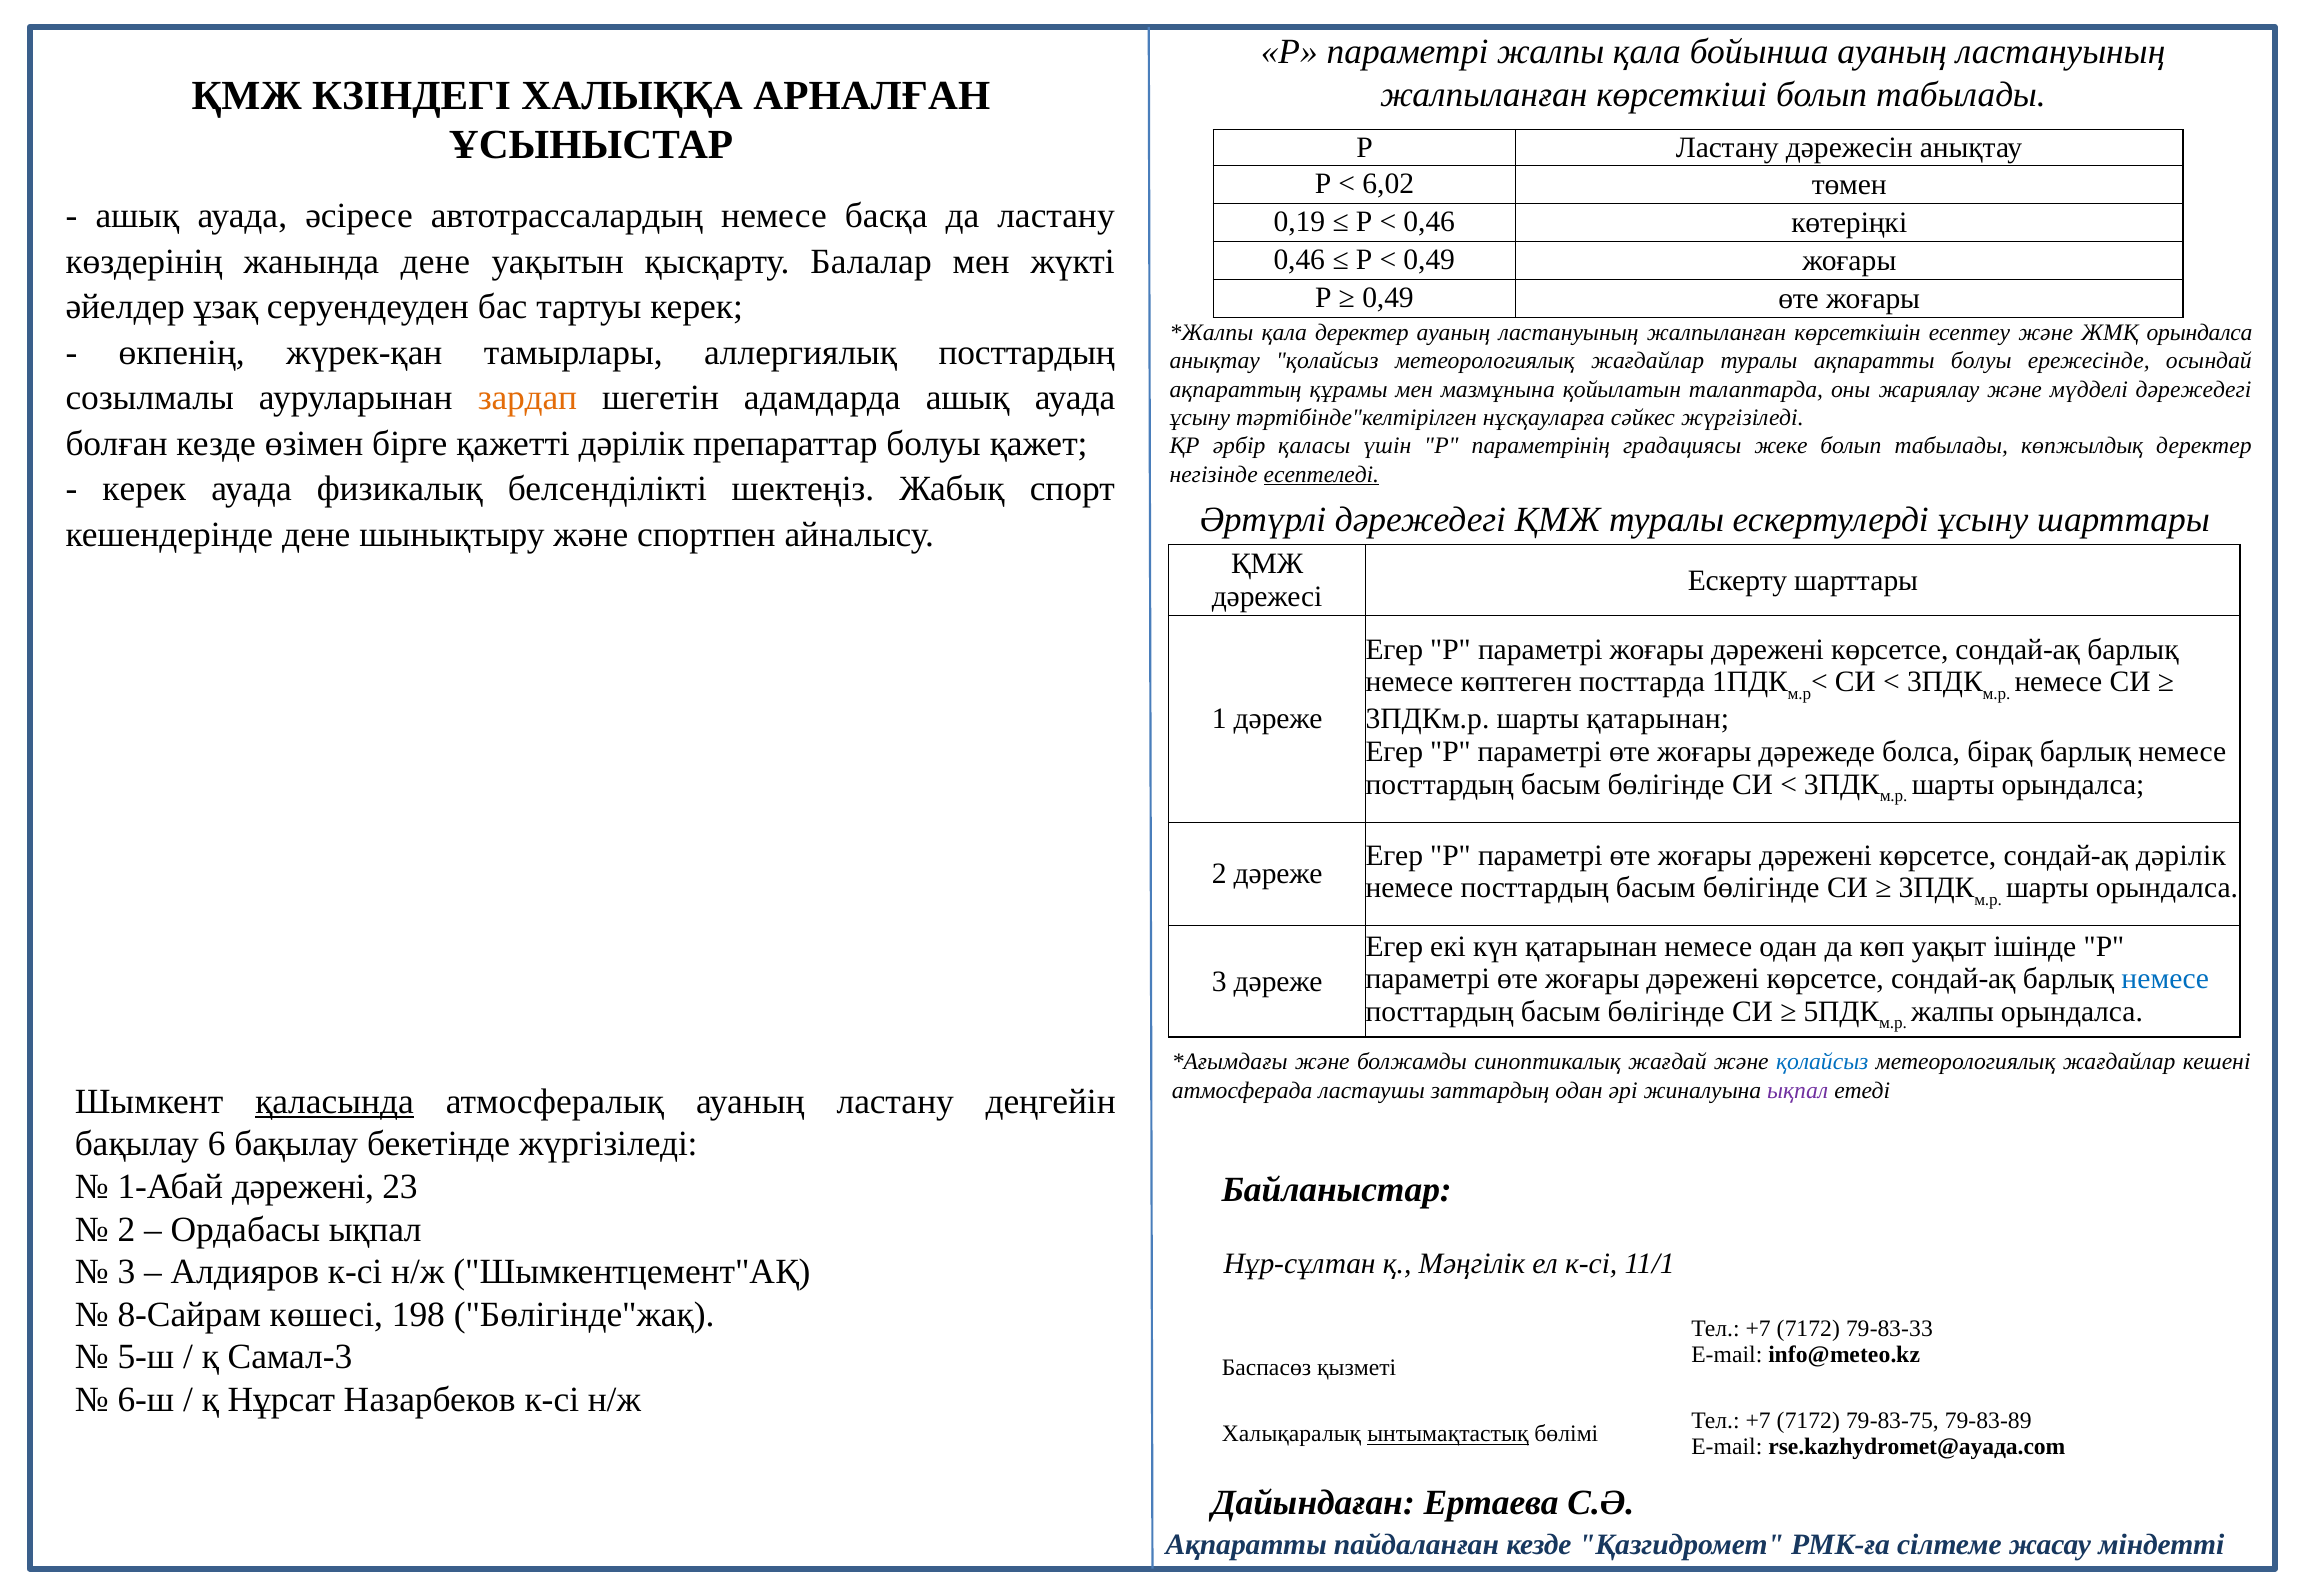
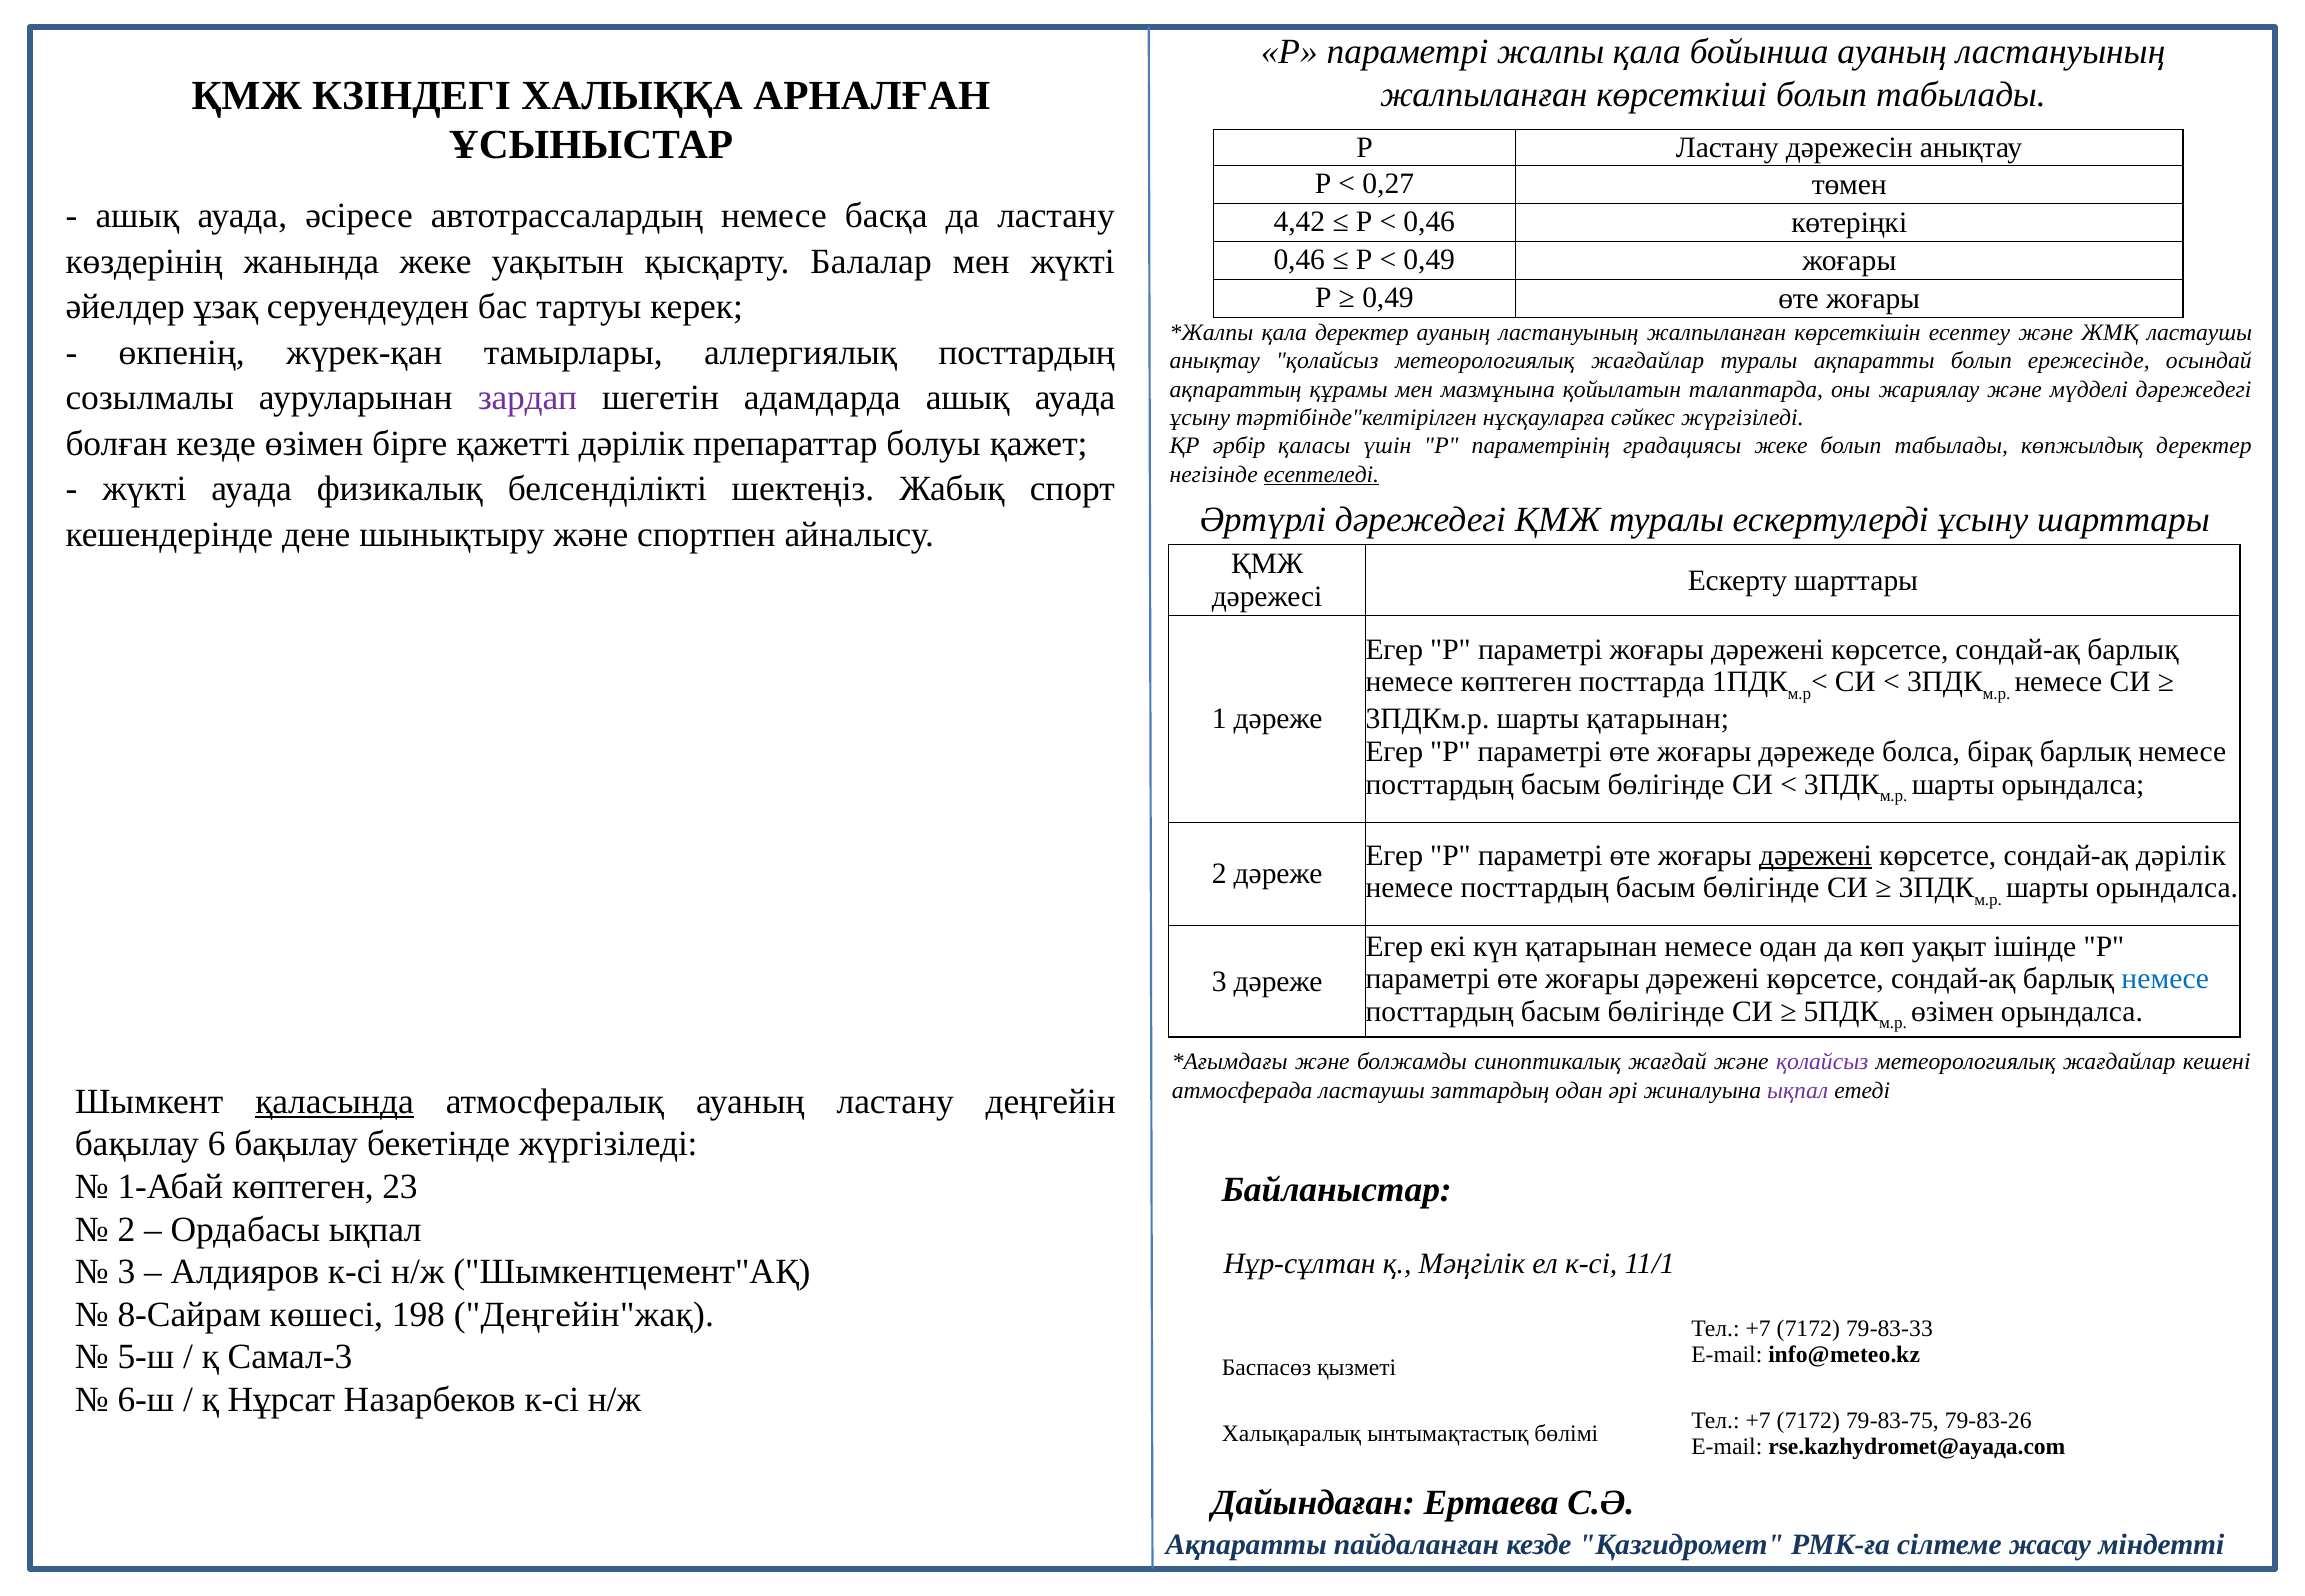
6,02: 6,02 -> 0,27 (1388, 184)
0,19: 0,19 -> 4,42 (1299, 222)
жанында дене: дене -> жеке (436, 262)
ЖМҚ орындалса: орындалса -> ластаушы (2199, 333)
ақпаратты болуы: болуы -> болып (1981, 361)
зардап colour: orange -> purple (527, 398)
керек: керек -> жүкті (144, 489)
дәрежені underline: none -> present (1816, 855)
жалпы: жалпы -> өзімен (1952, 1012)
қолайсыз colour: blue -> purple (1822, 1062)
1-Абай дәрежені: дәрежені -> көптеген (303, 1187)
Бөлігінде"жақ: Бөлігінде"жақ -> Деңгейін"жақ (584, 1314)
79-83-89: 79-83-89 -> 79-83-26 (1988, 1421)
ынтымақтастық underline: present -> none (1448, 1434)
